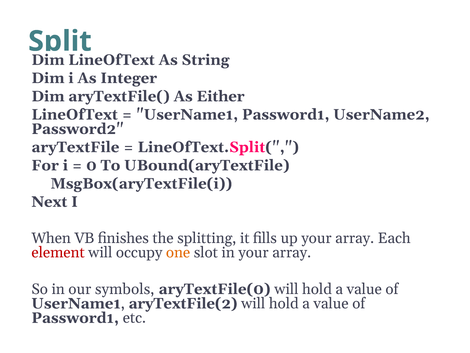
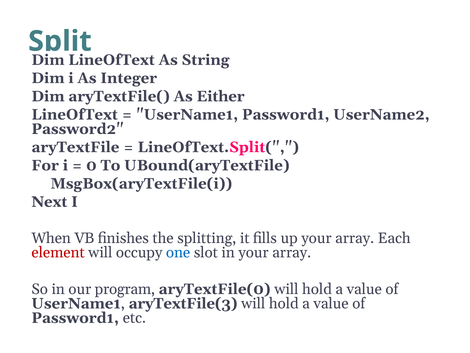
one colour: orange -> blue (178, 252)
symbols: symbols -> program (125, 289)
aryTextFile(2: aryTextFile(2 -> aryTextFile(3 (183, 303)
